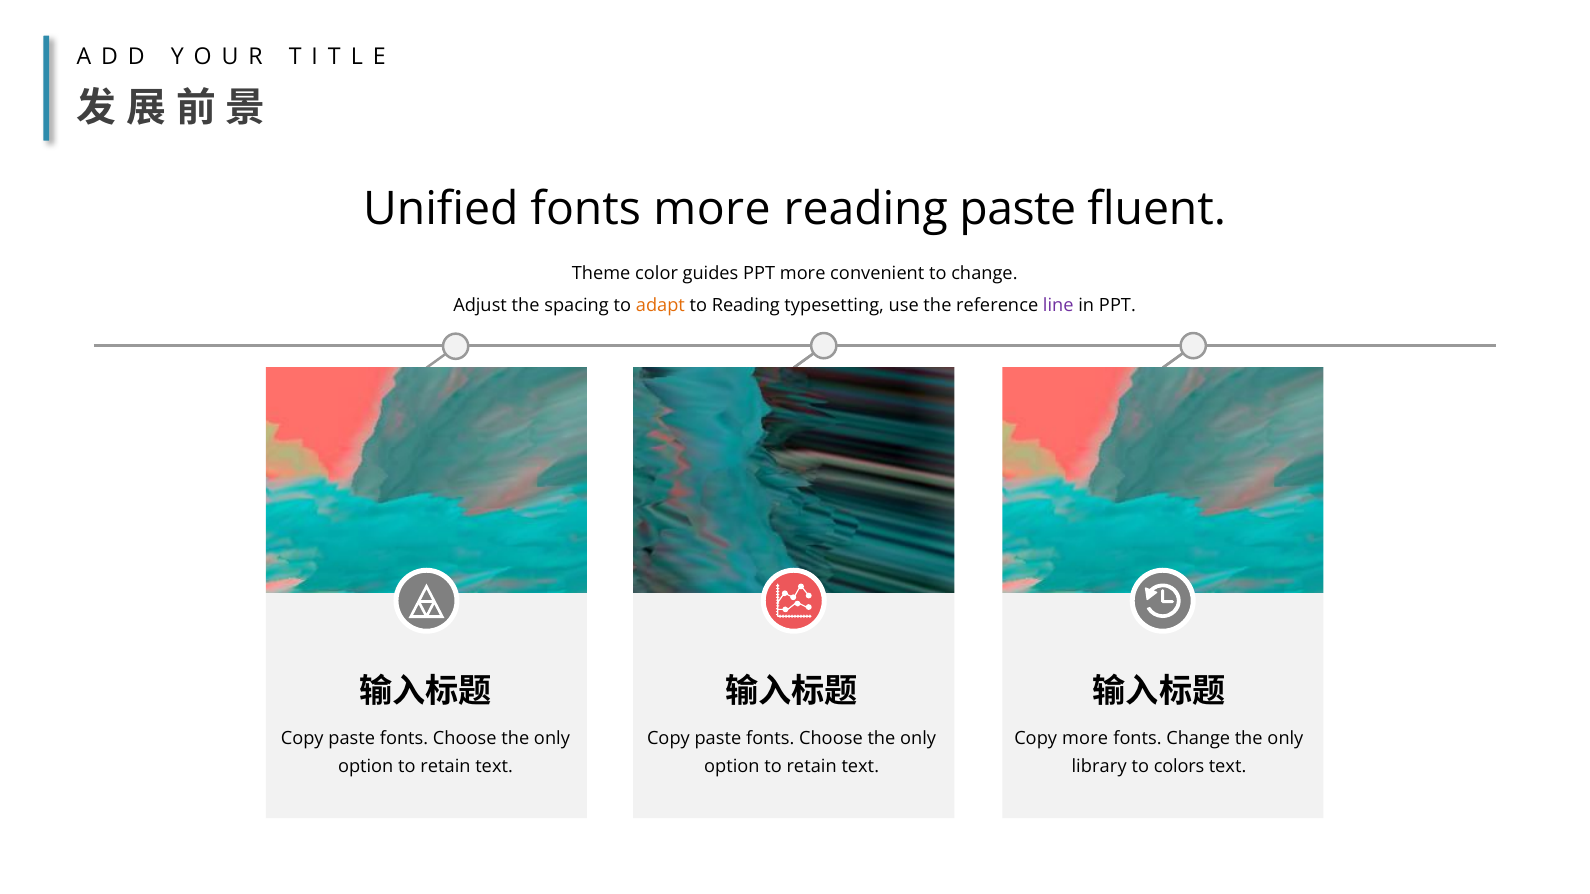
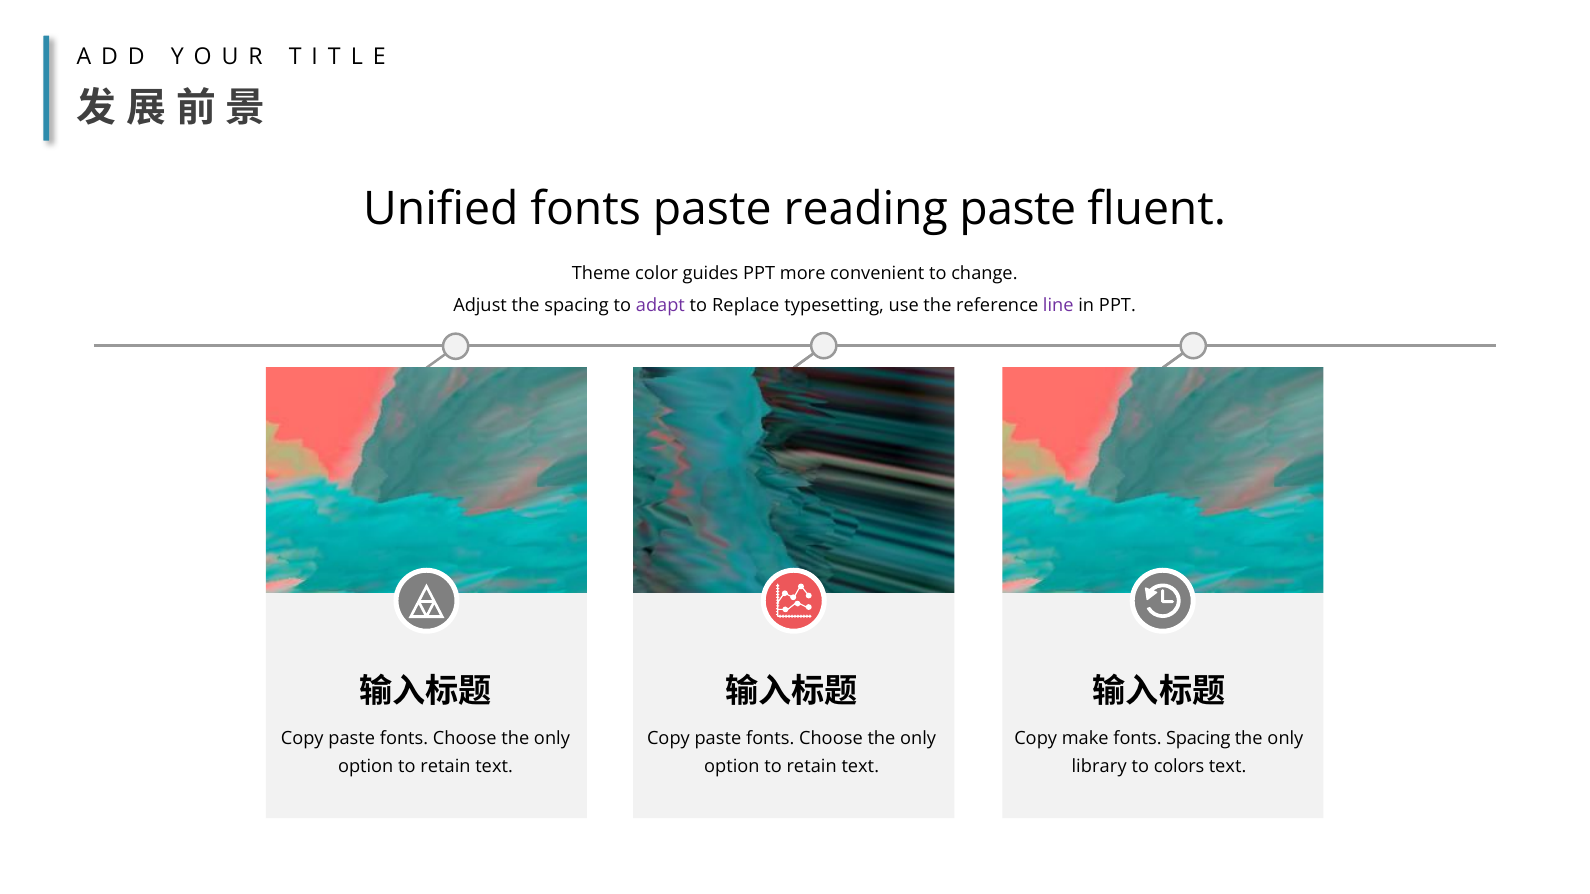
fonts more: more -> paste (712, 209)
adapt colour: orange -> purple (660, 306)
to Reading: Reading -> Replace (746, 306)
Copy more: more -> make (1085, 739)
fonts Change: Change -> Spacing (1198, 739)
